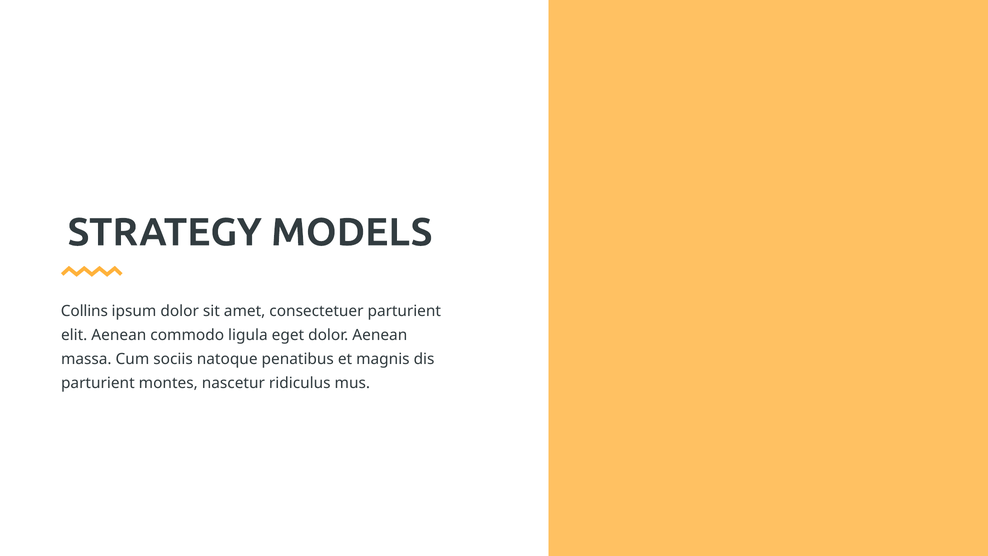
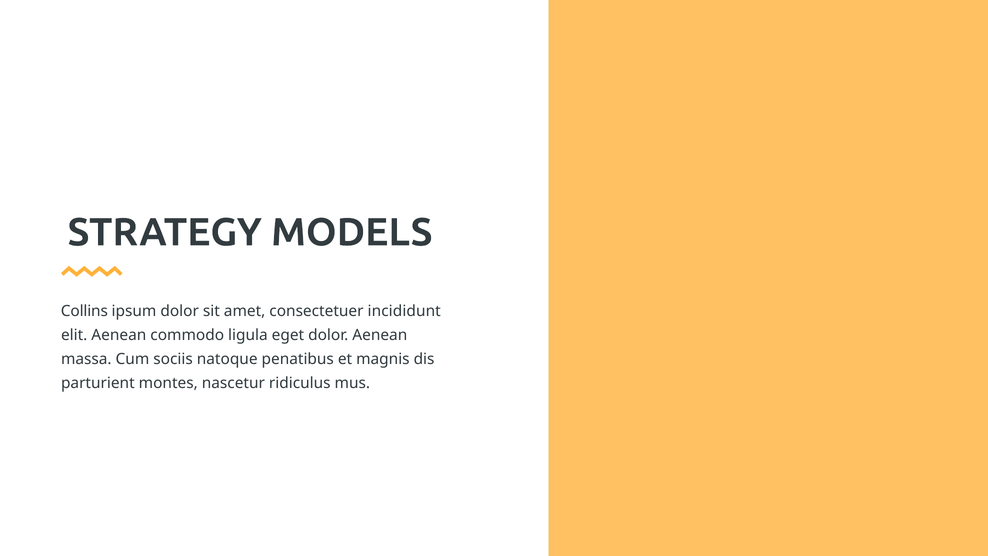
consectetuer parturient: parturient -> incididunt (404, 311)
